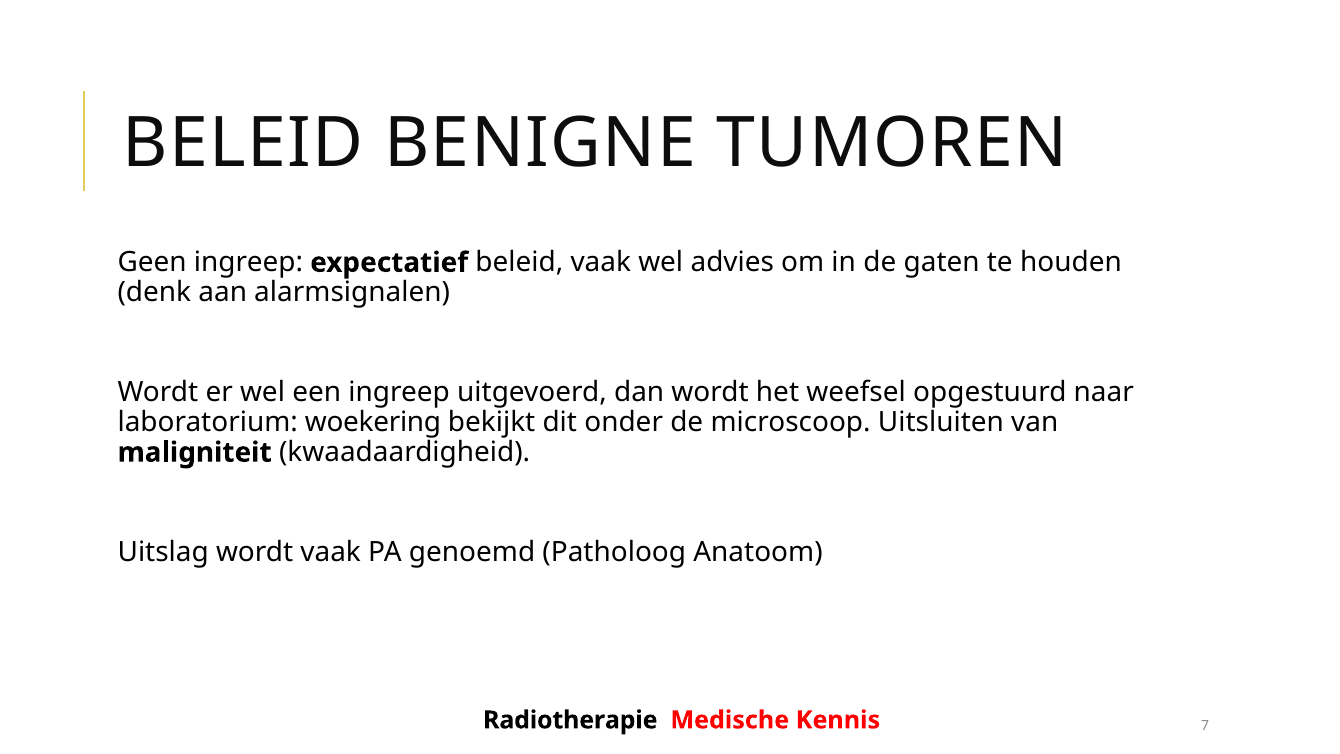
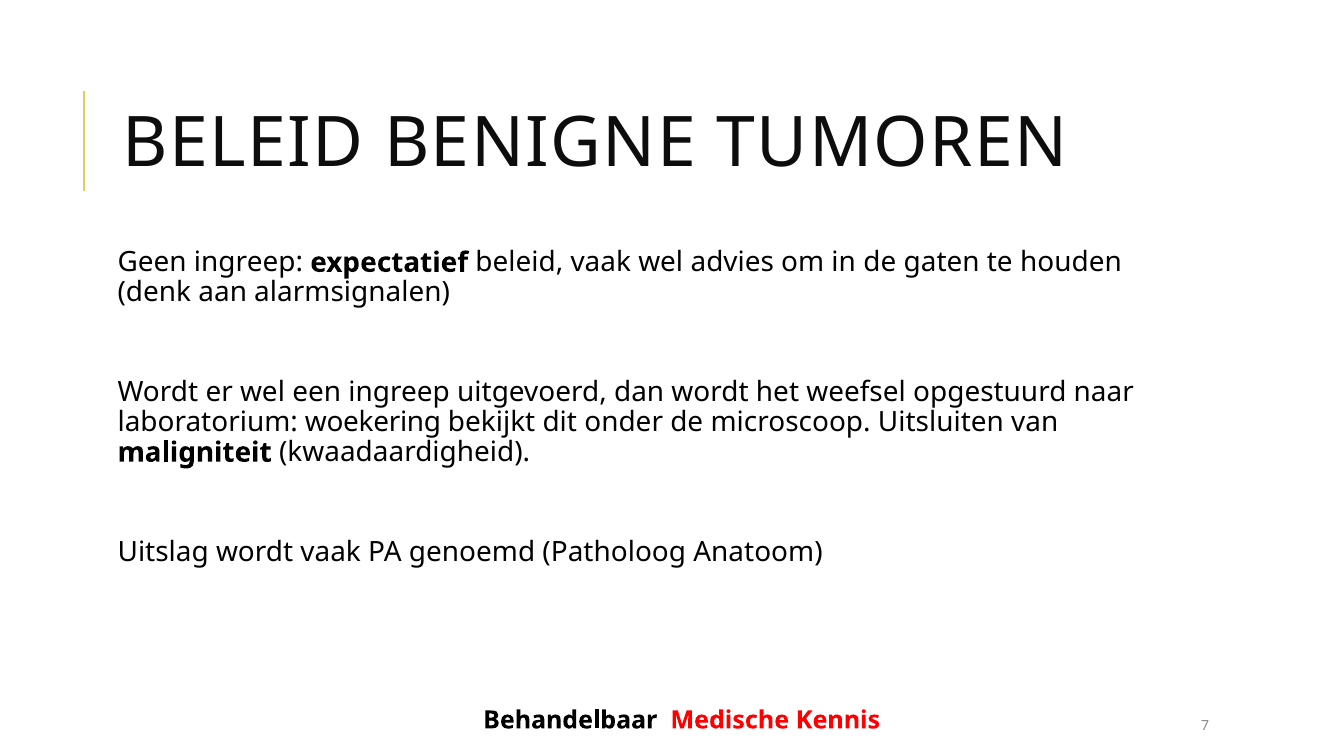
Radiotherapie: Radiotherapie -> Behandelbaar (570, 720)
